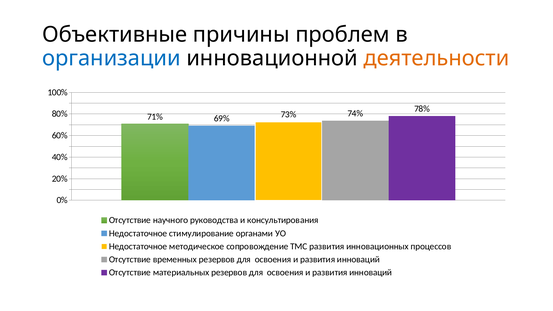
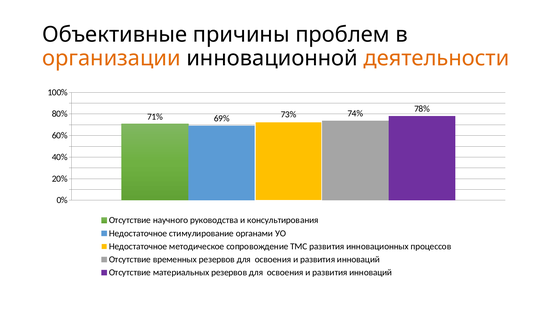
организации colour: blue -> orange (111, 58)
